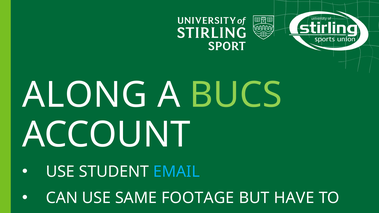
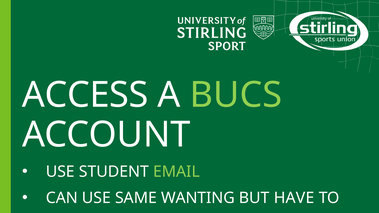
ALONG: ALONG -> ACCESS (85, 95)
EMAIL colour: light blue -> light green (176, 172)
FOOTAGE: FOOTAGE -> WANTING (198, 198)
